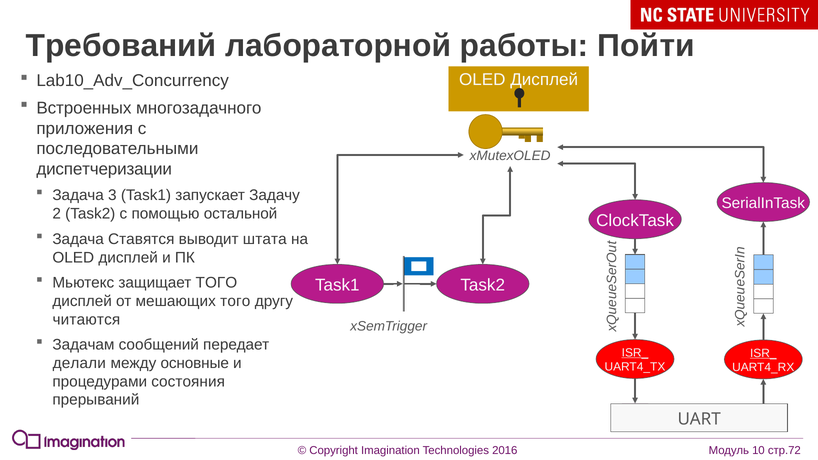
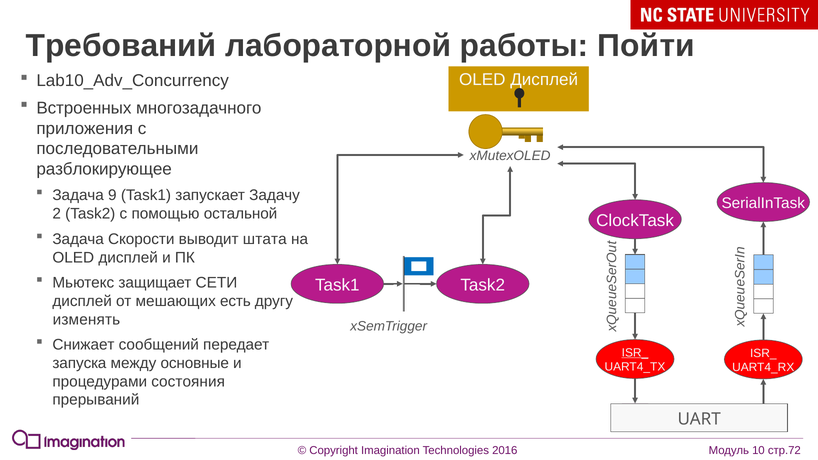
диспетчеризации: диспетчеризации -> разблокирующее (104, 169)
3: 3 -> 9 (112, 195)
Ставятся: Ставятся -> Скорости (141, 239)
защищает ТОГО: ТОГО -> СЕТИ (216, 283)
мешающих того: того -> есть (235, 301)
читаются: читаются -> изменять (86, 320)
Задачам: Задачам -> Снижает (83, 345)
ISR_ underline: present -> none (763, 353)
делали: делали -> запуска (79, 363)
